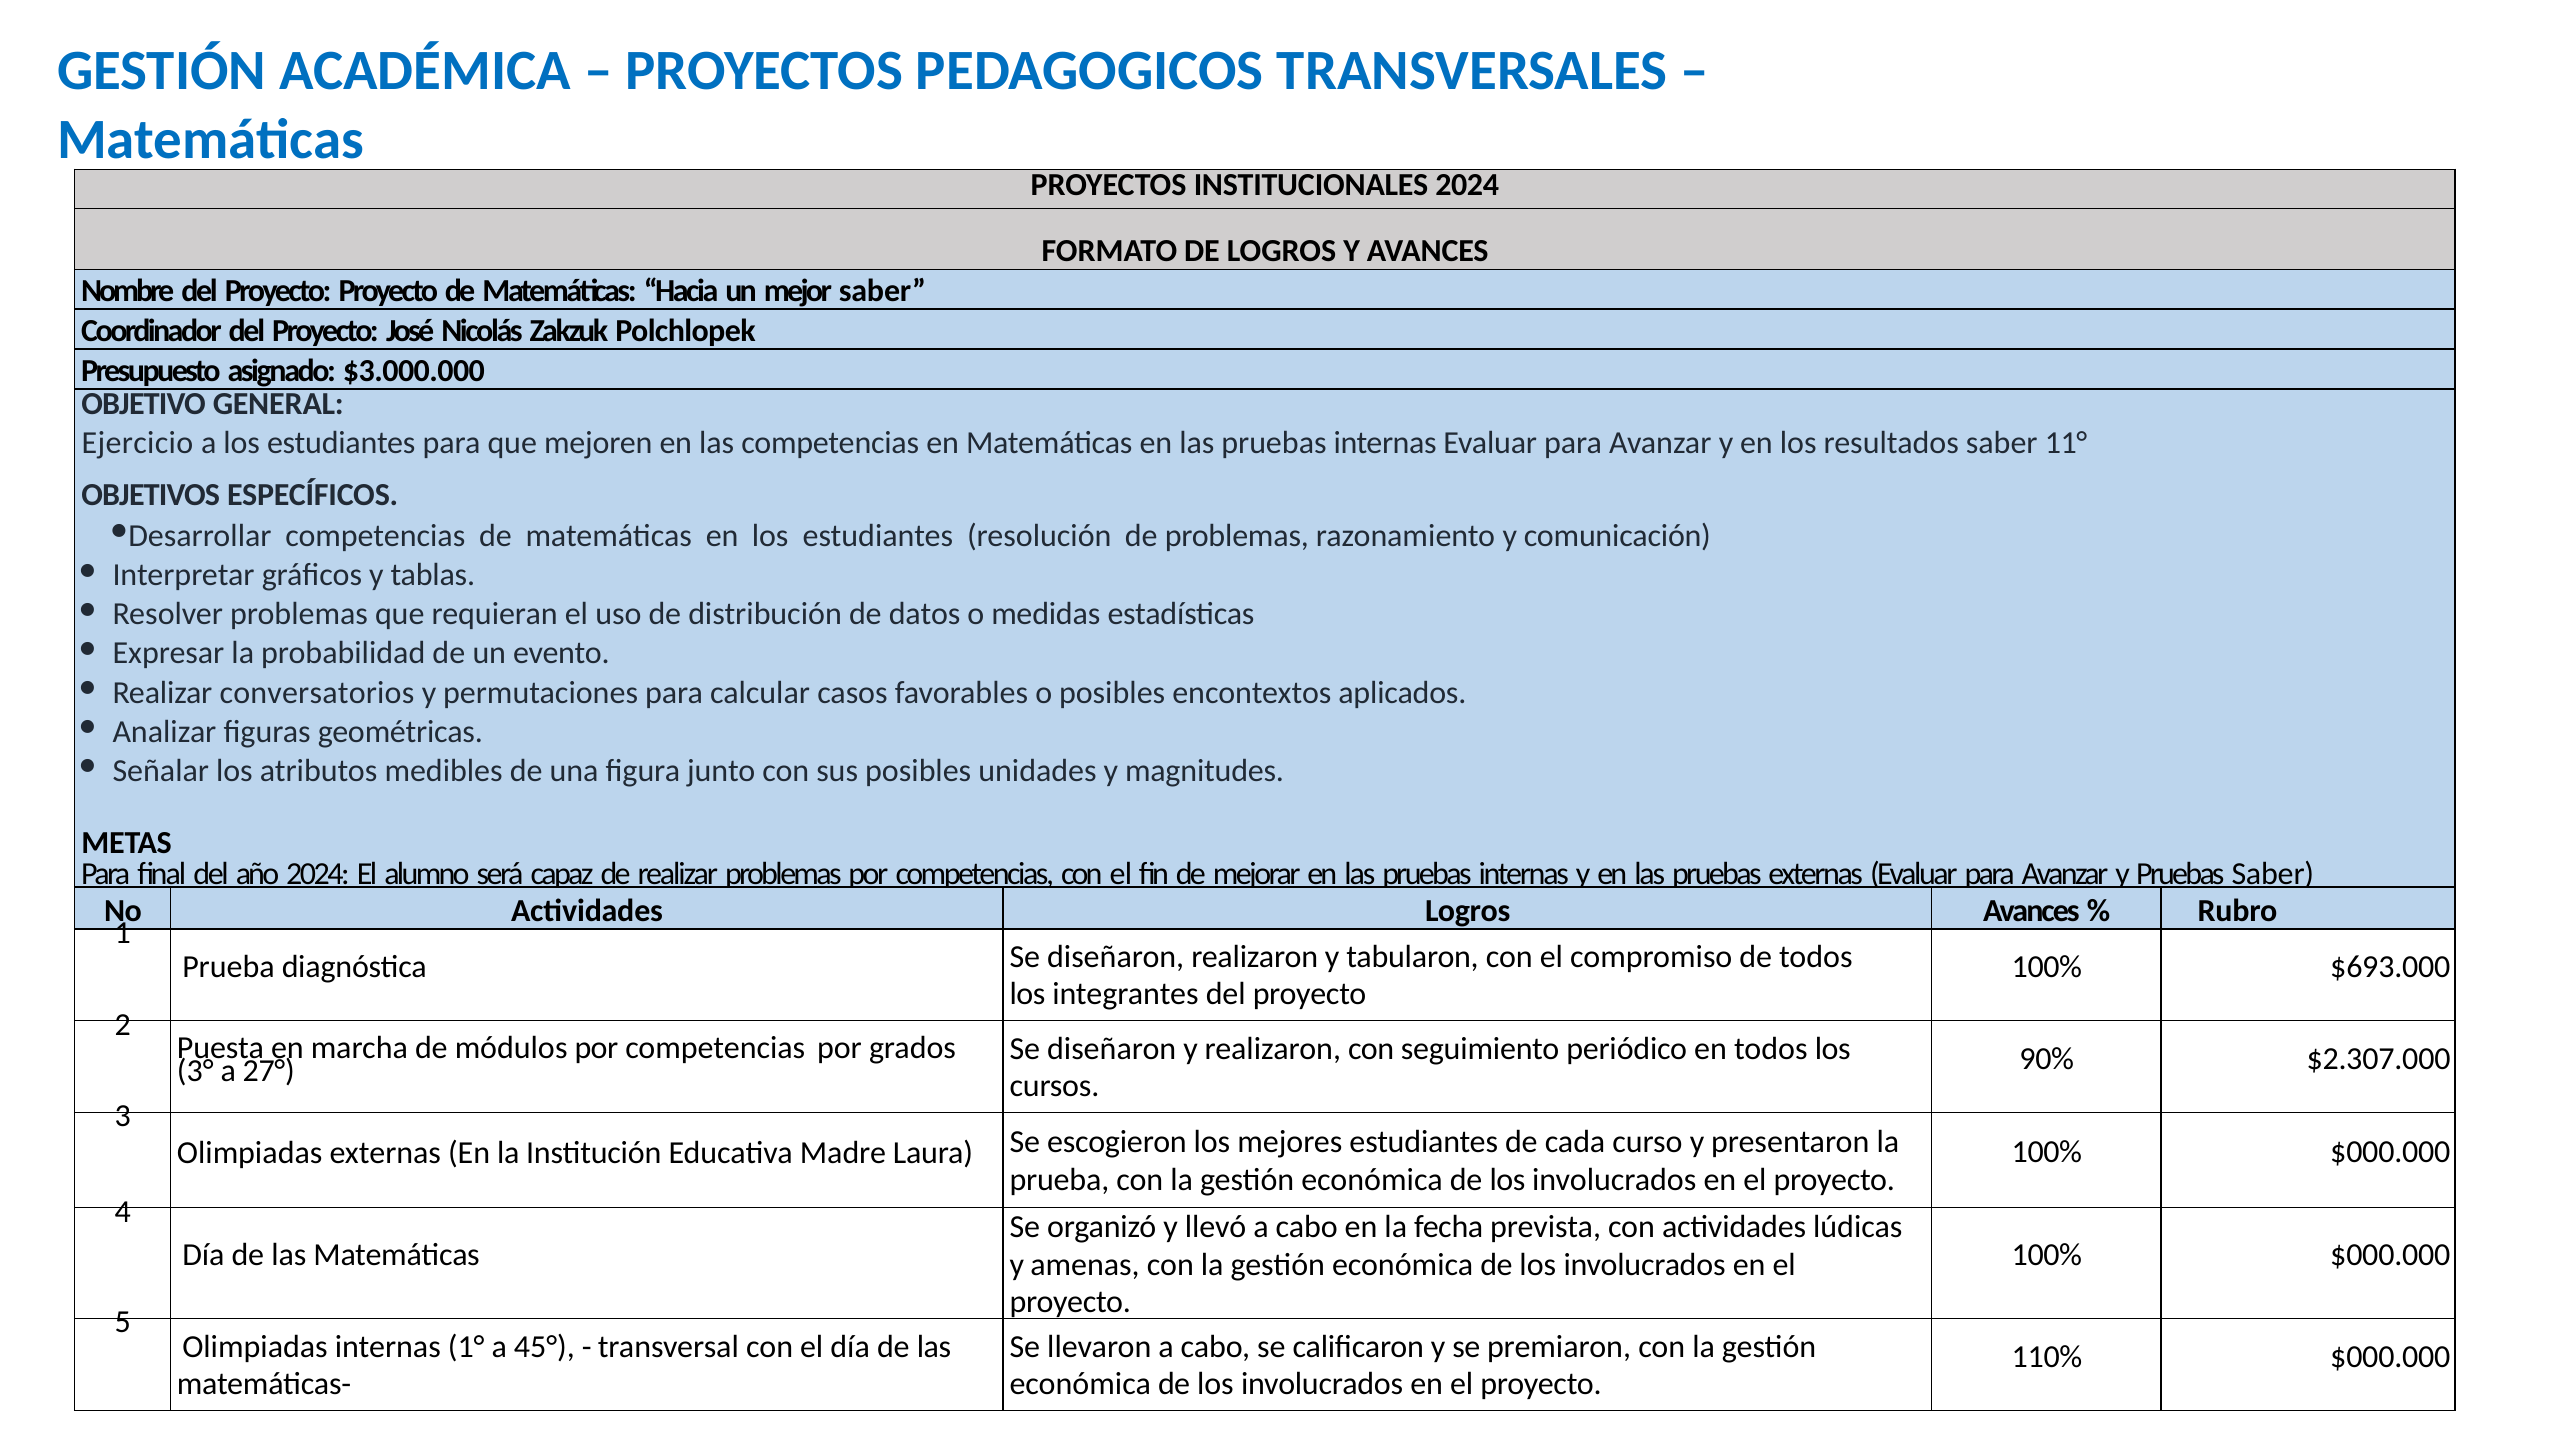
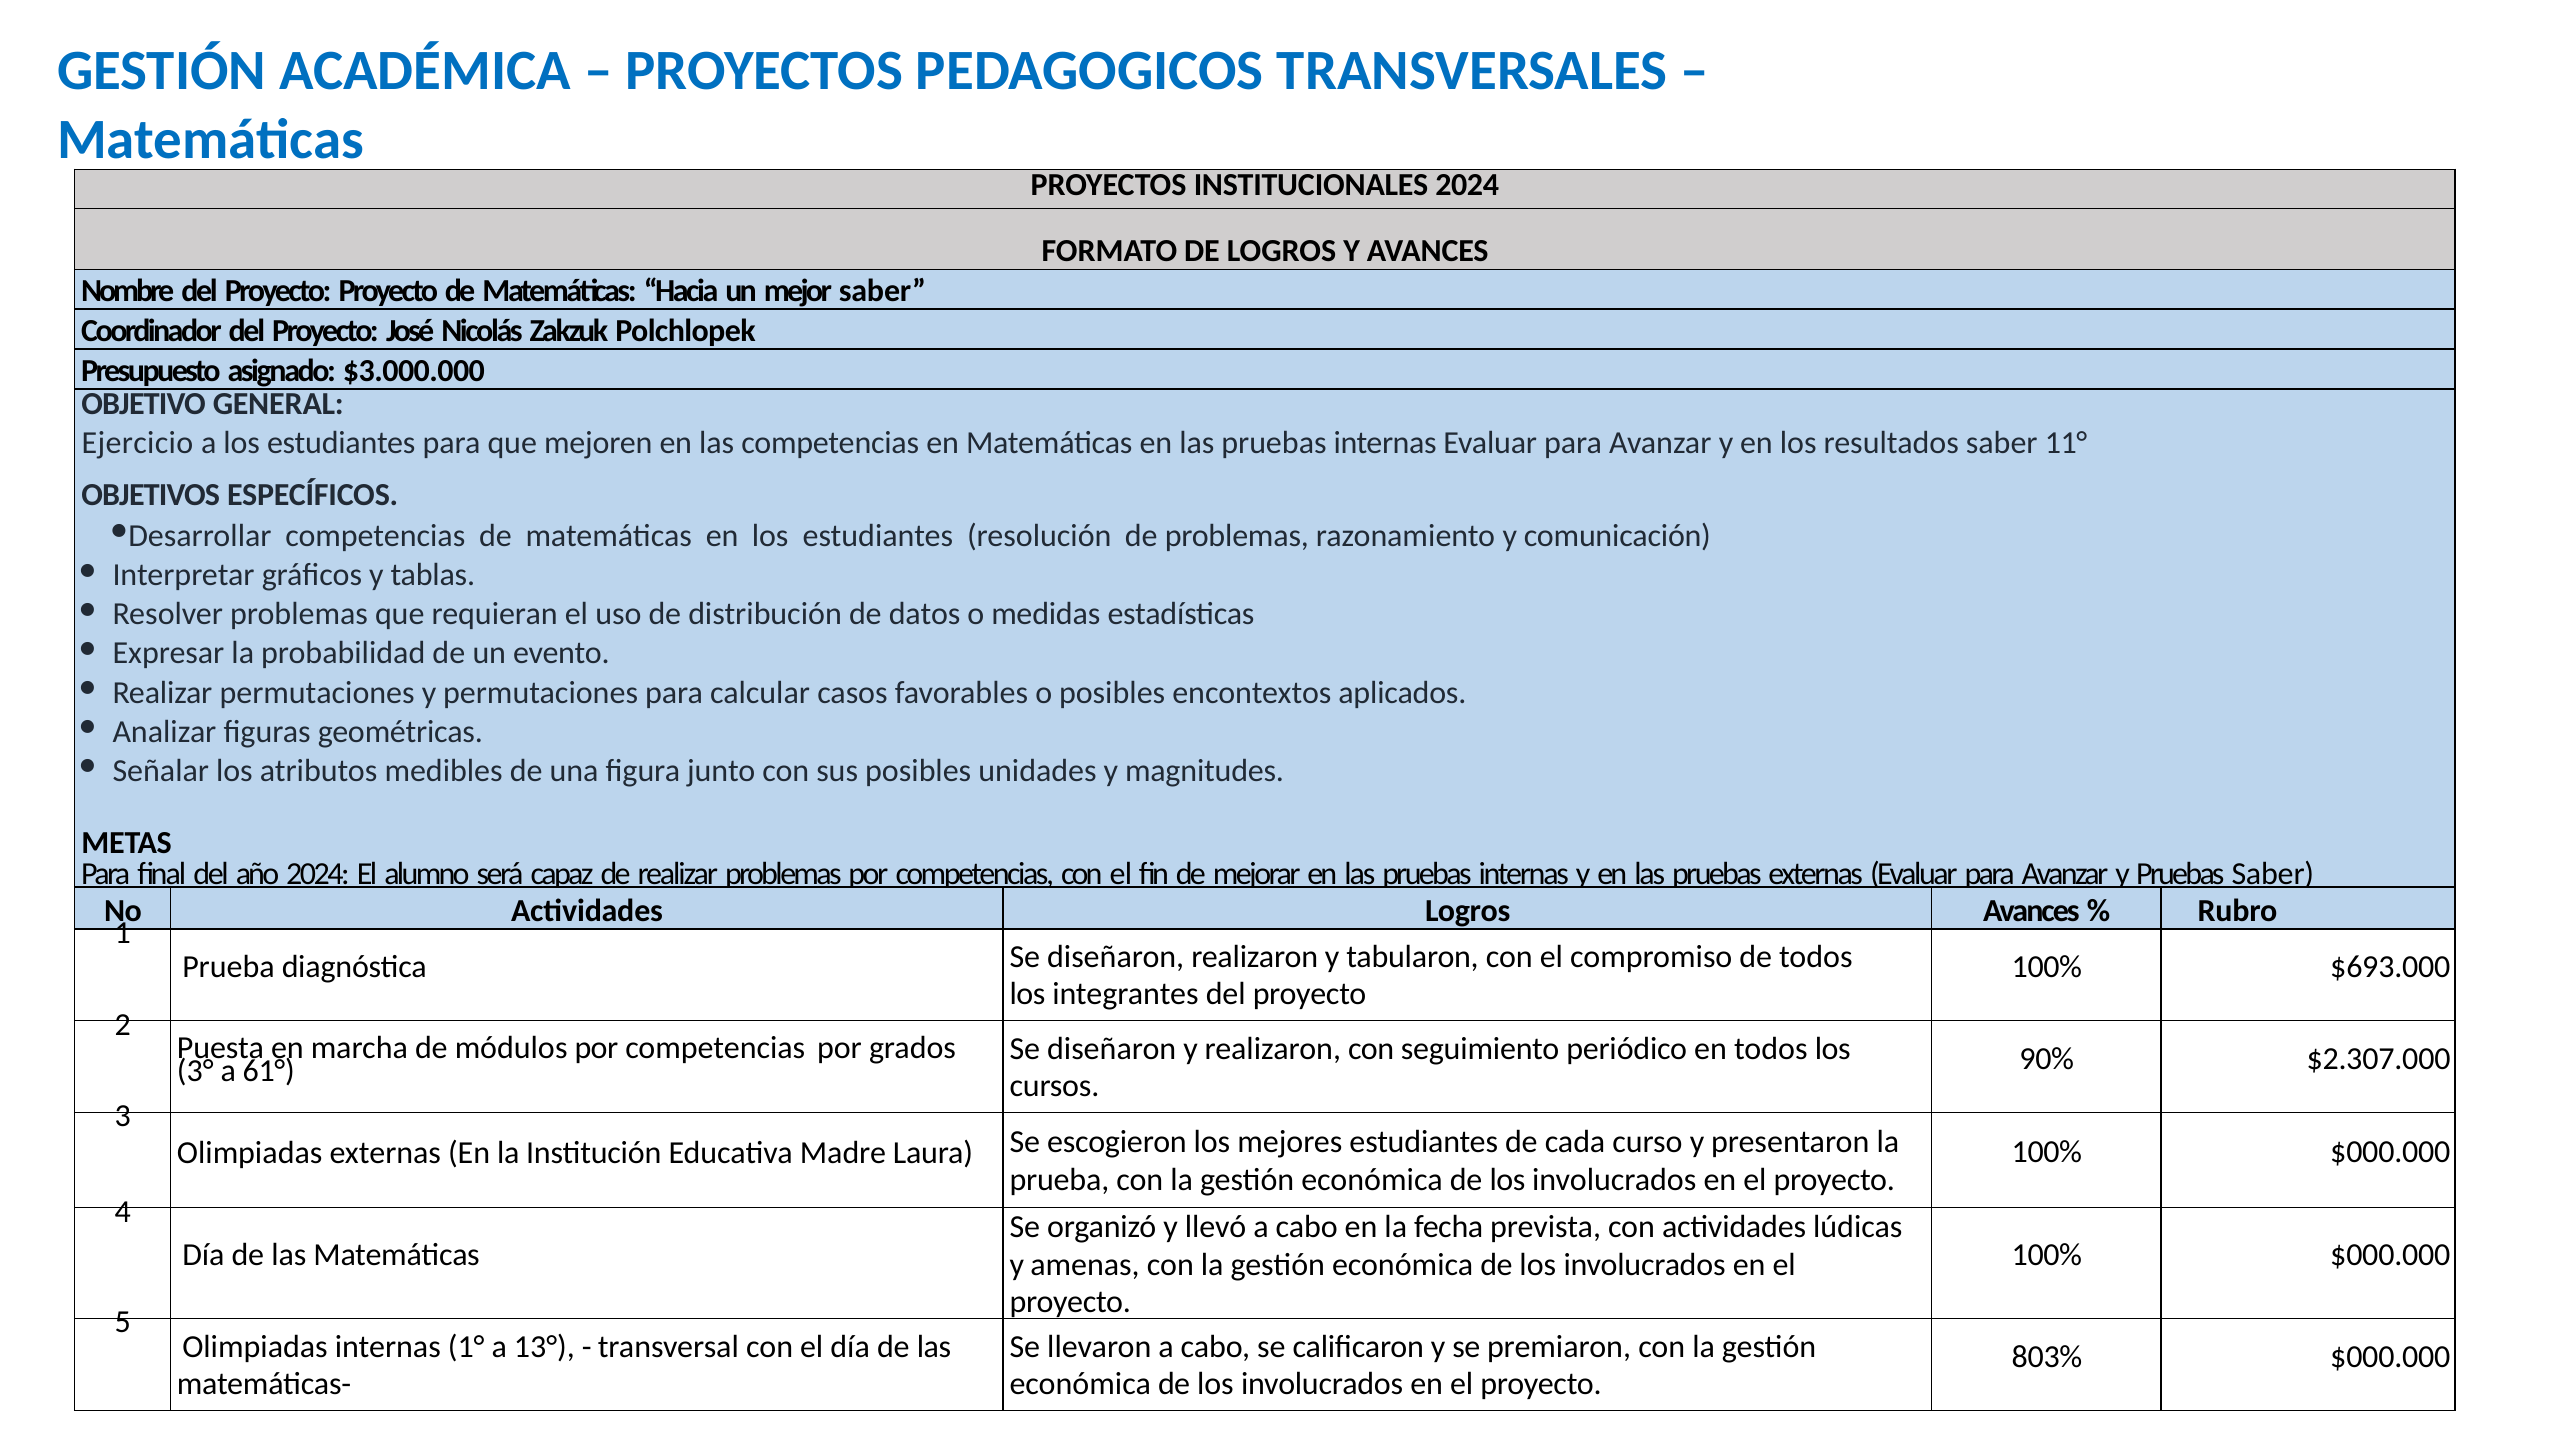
Realizar conversatorios: conversatorios -> permutaciones (317, 693)
27°: 27° -> 61° (269, 1071)
45°: 45° -> 13° (544, 1347)
110%: 110% -> 803% (2047, 1357)
